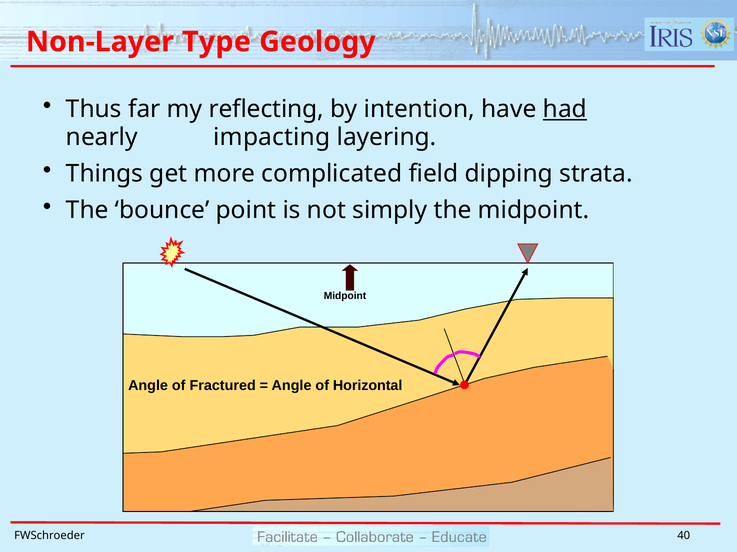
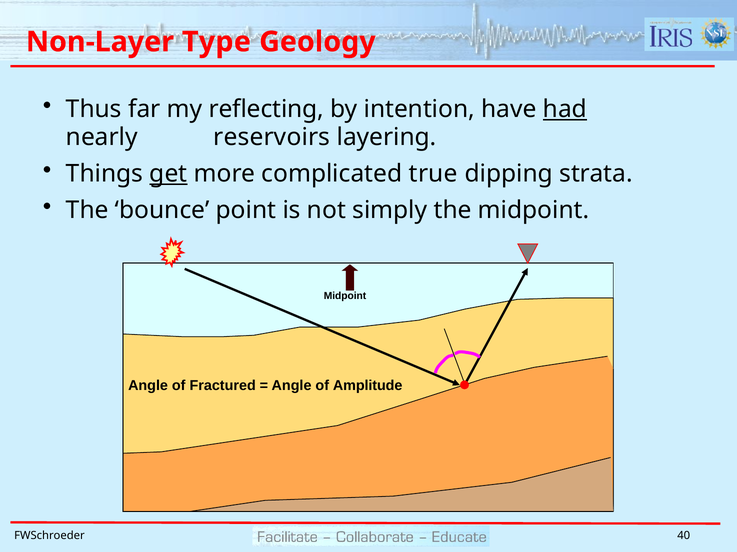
impacting: impacting -> reservoirs (272, 137)
get underline: none -> present (168, 174)
field: field -> true (433, 174)
Horizontal: Horizontal -> Amplitude (368, 386)
